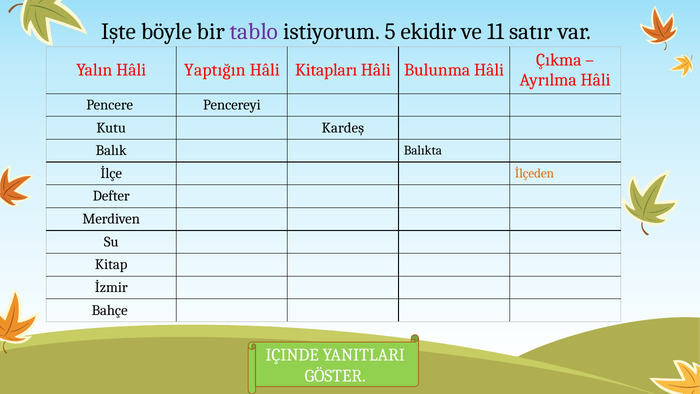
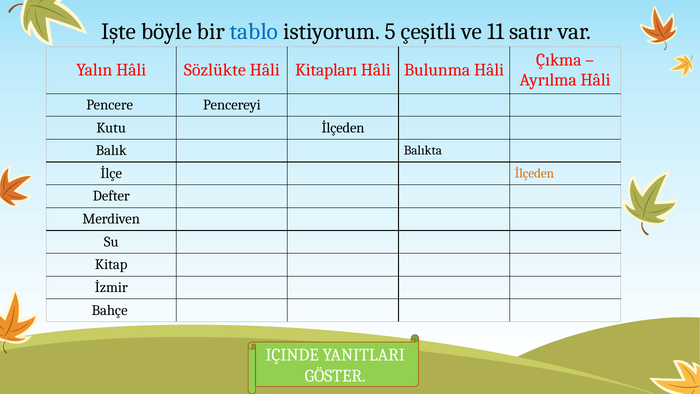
tablo colour: purple -> blue (254, 31)
ekidir: ekidir -> çeşitli (429, 31)
Yaptığın: Yaptığın -> Sözlükte (215, 70)
Kutu Kardeş: Kardeş -> İlçeden (343, 128)
